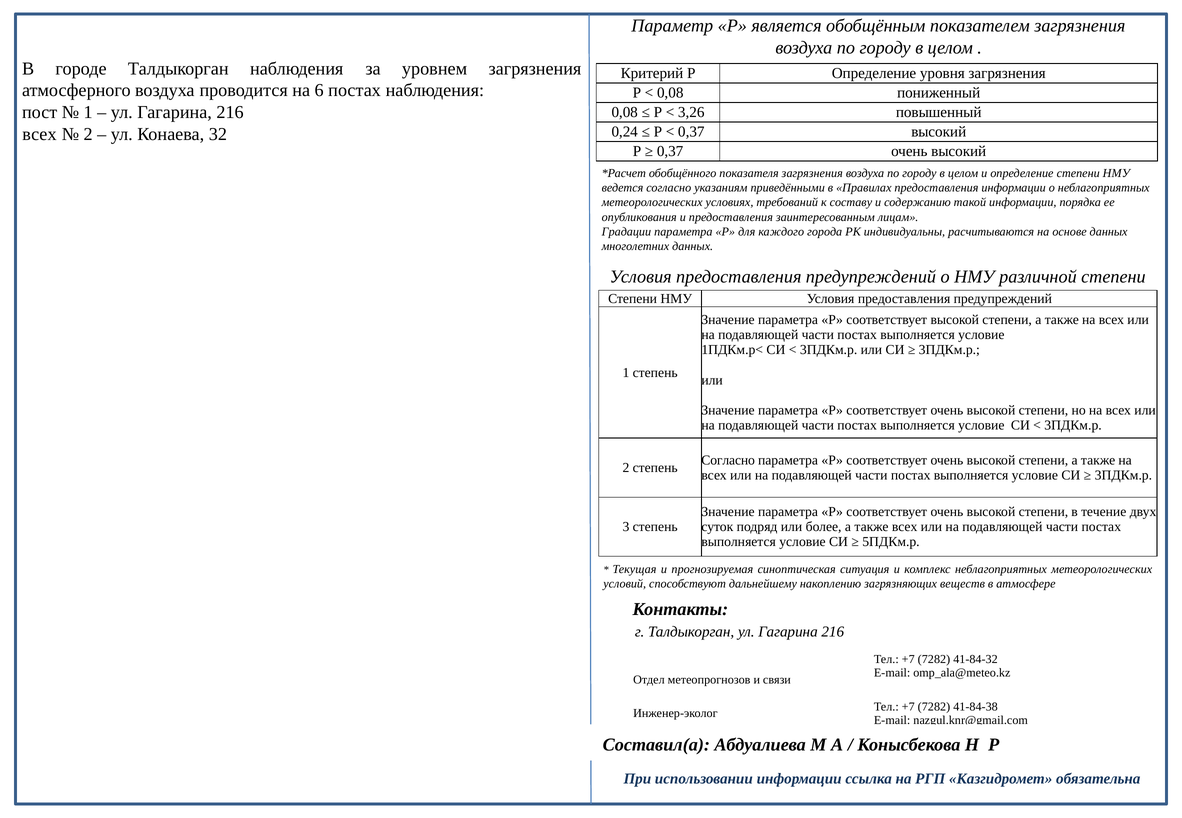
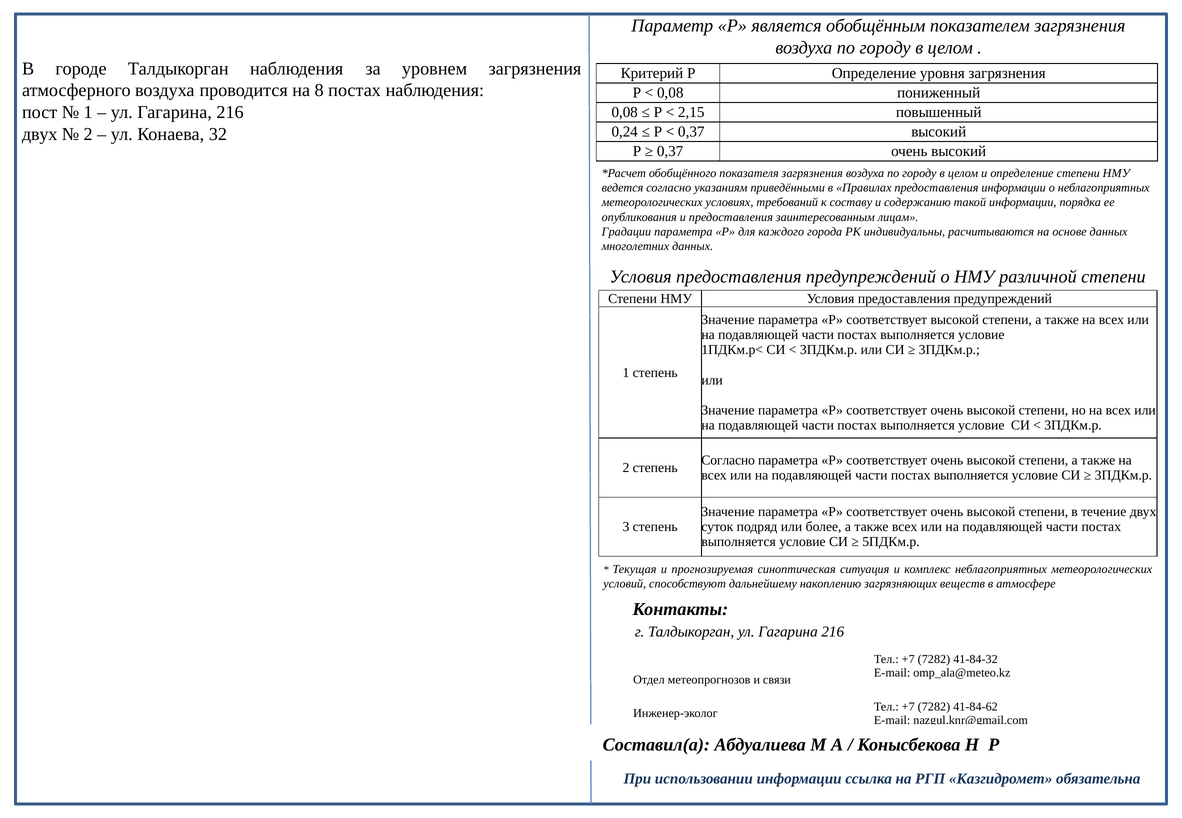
6: 6 -> 8 (319, 90)
3,26: 3,26 -> 2,15 (691, 112)
всех: всех -> двух (40, 134)
41-84-38: 41-84-38 -> 41-84-62 (976, 707)
